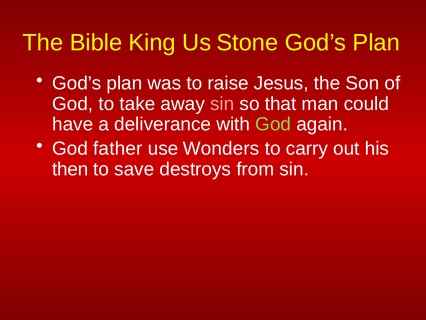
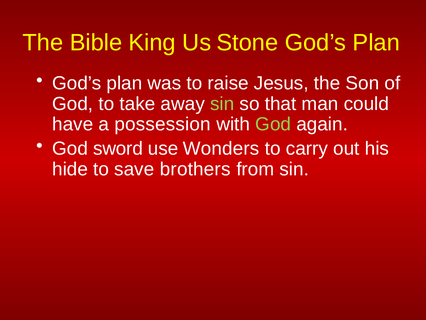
sin colour: pink -> light green (222, 104)
deliverance: deliverance -> possession (163, 124)
father: father -> sword (118, 148)
then: then -> hide (70, 169)
destroys: destroys -> brothers (195, 169)
